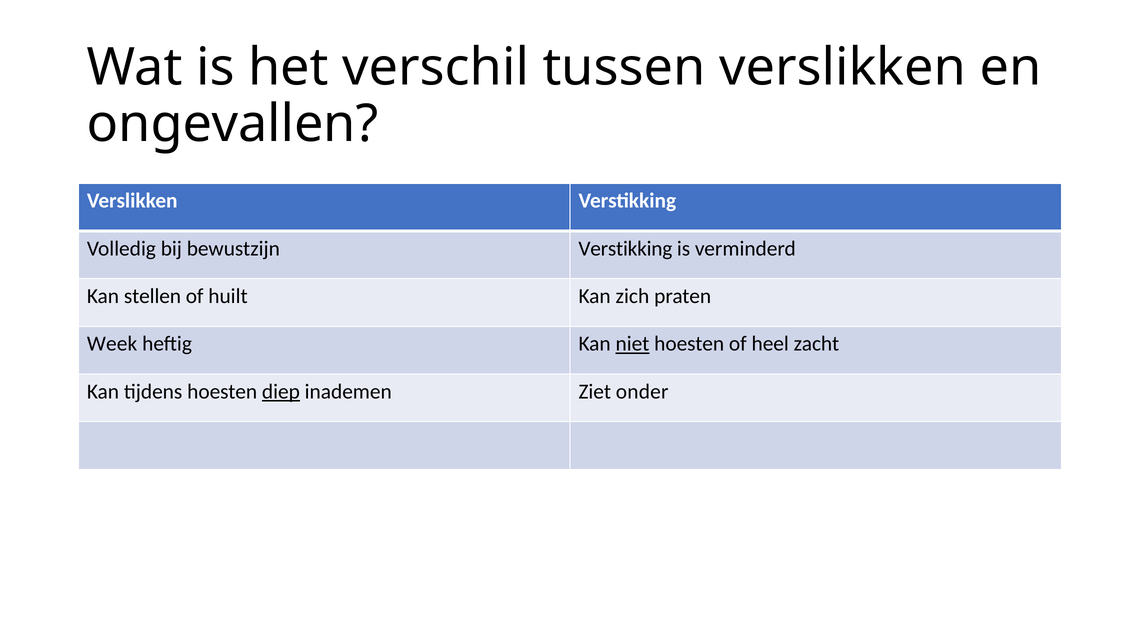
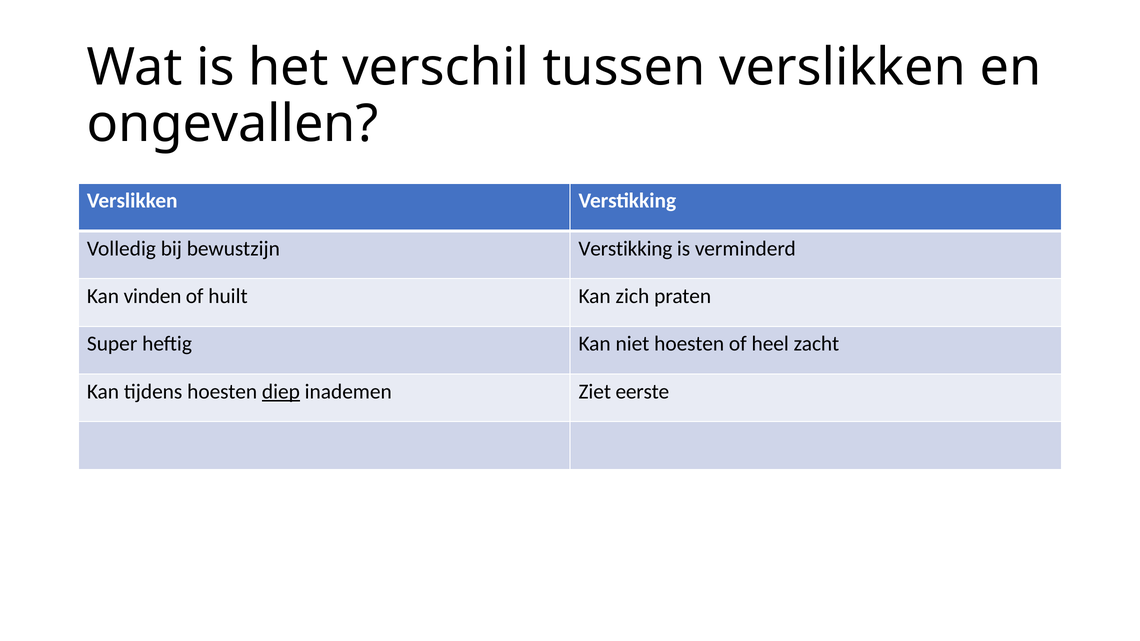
stellen: stellen -> vinden (153, 296)
Week: Week -> Super (112, 344)
niet underline: present -> none (632, 344)
onder: onder -> eerste (642, 392)
